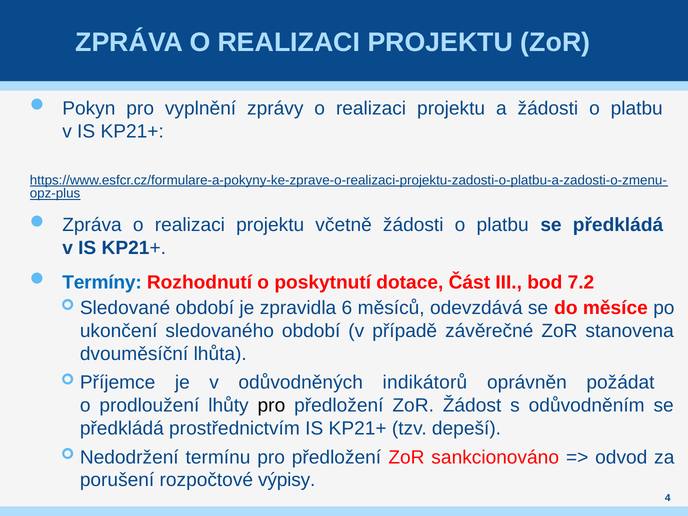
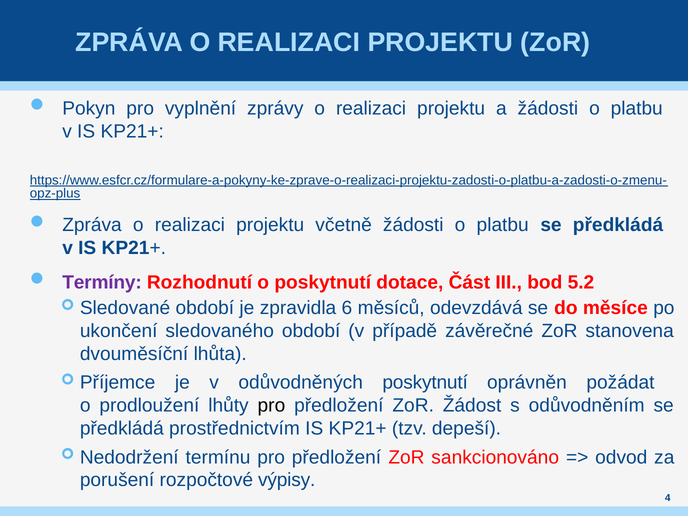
Termíny colour: blue -> purple (102, 282)
7.2: 7.2 -> 5.2 (581, 282)
odůvodněných indikátorů: indikátorů -> poskytnutí (425, 383)
